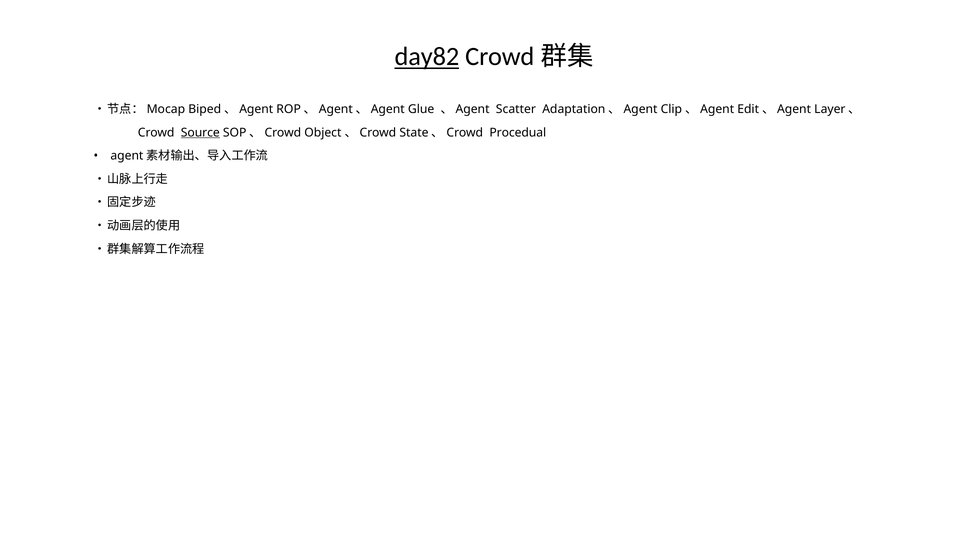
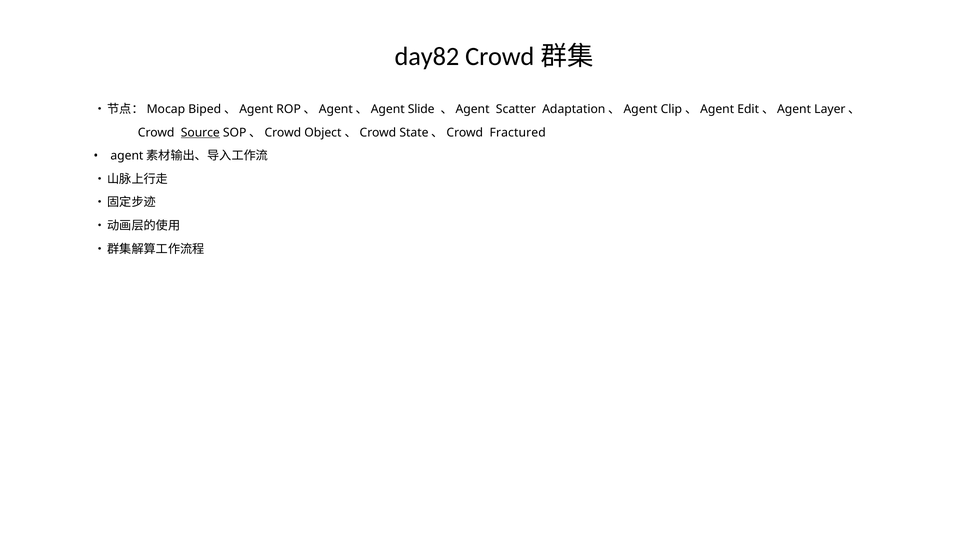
day82 underline: present -> none (427, 57)
Glue: Glue -> Slide (421, 109)
Procedual: Procedual -> Fractured (518, 133)
